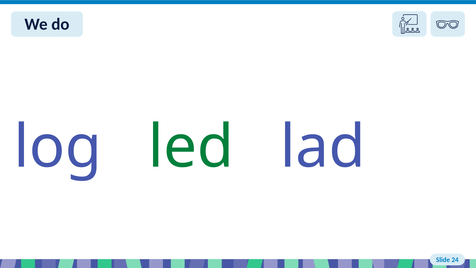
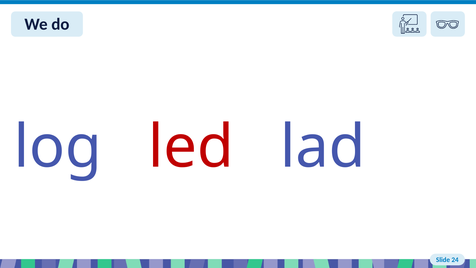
led colour: green -> red (191, 147)
